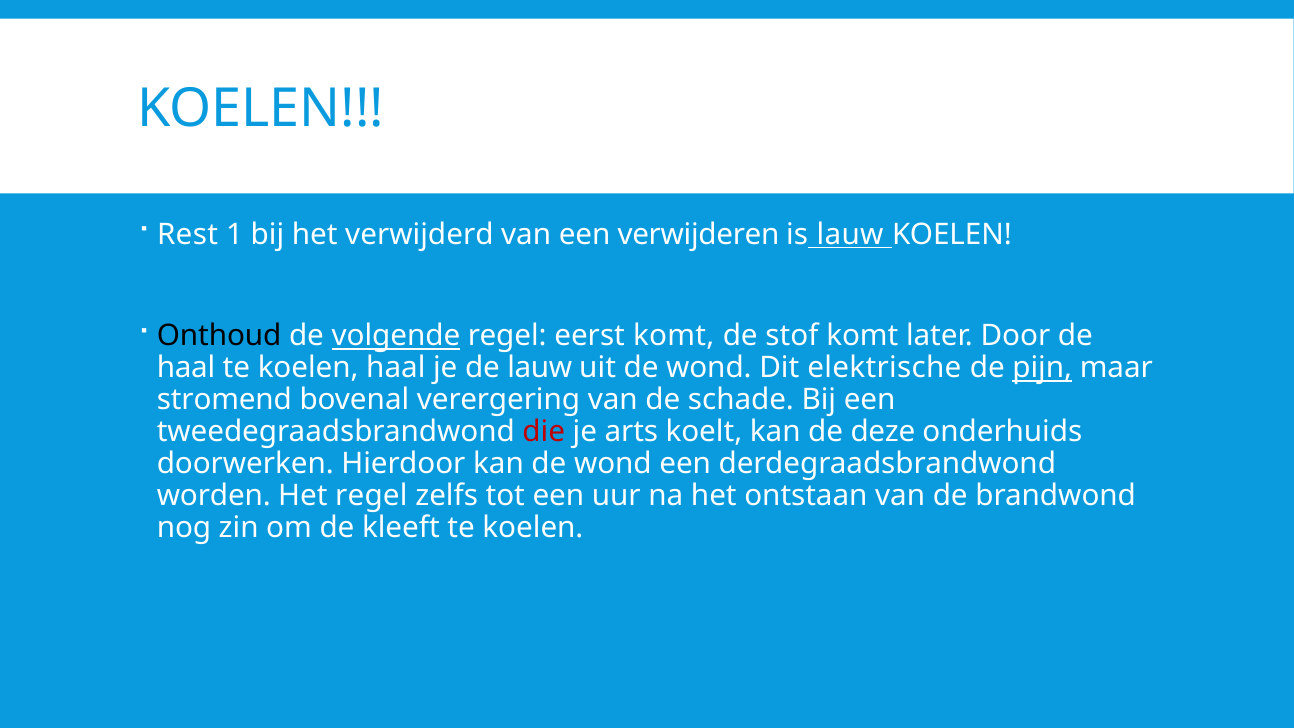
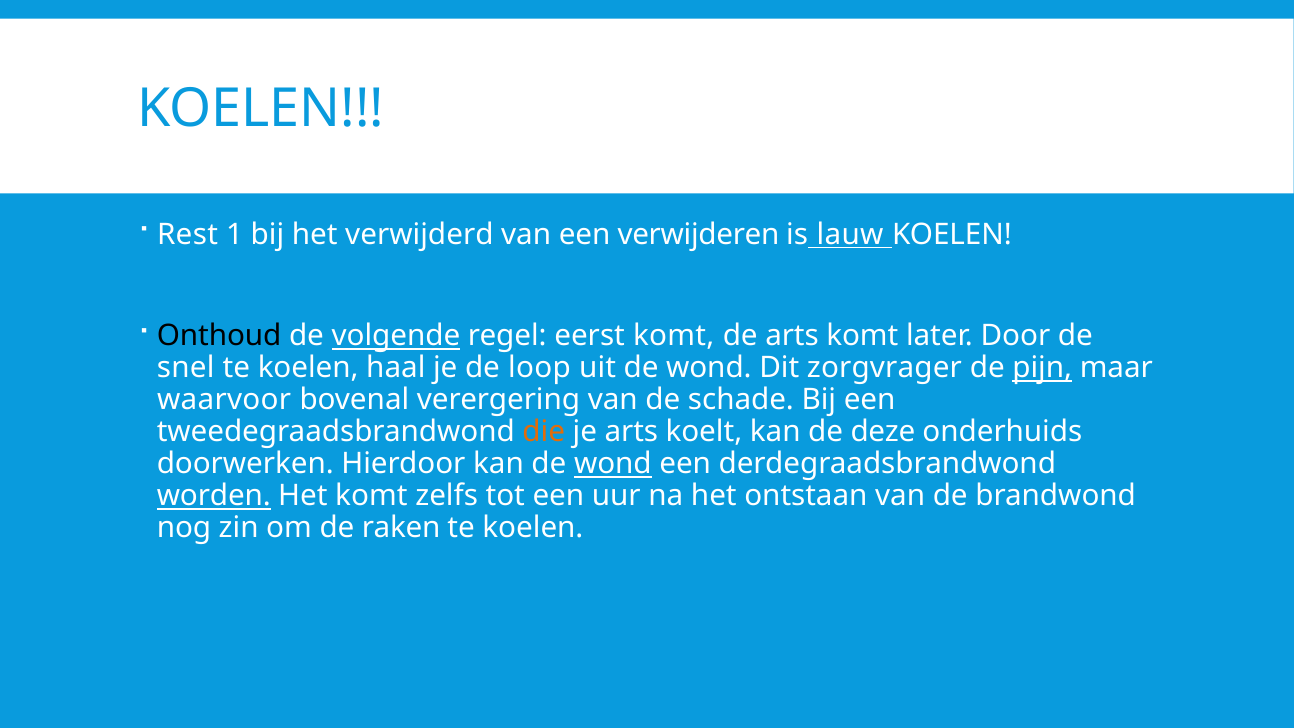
de stof: stof -> arts (792, 336)
haal: haal -> snel (186, 368)
de lauw: lauw -> loop (539, 368)
elektrische: elektrische -> zorgvrager (884, 368)
stromend: stromend -> waarvoor (224, 400)
die colour: red -> orange (544, 432)
wond underline: none -> present (613, 464)
worden underline: none -> present (214, 496)
Het regel: regel -> komt (371, 496)
kleeft: kleeft -> raken (401, 528)
